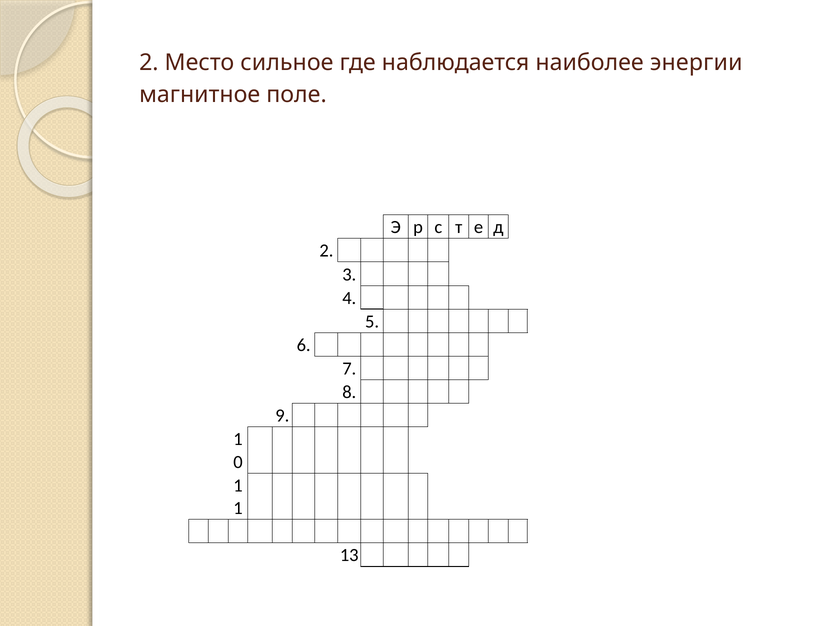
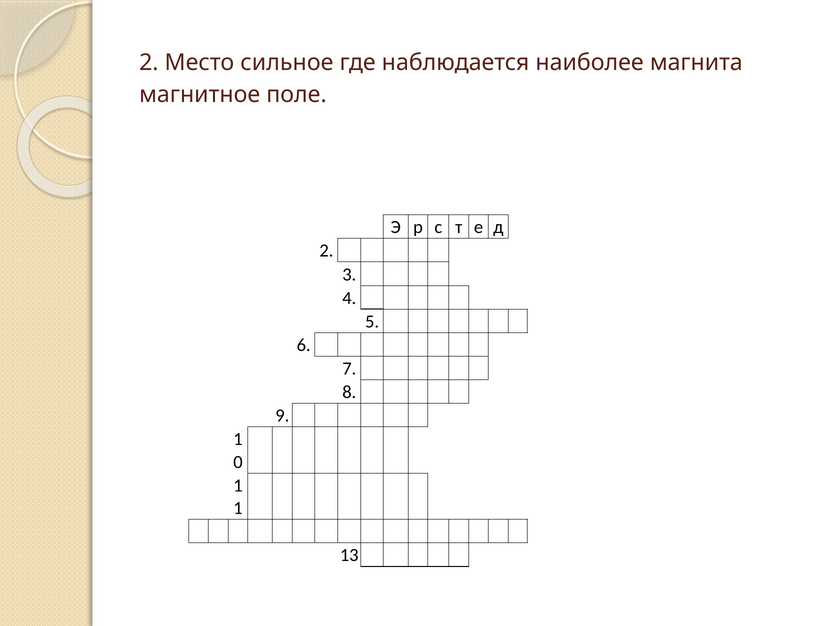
энергии: энергии -> магнита (696, 63)
